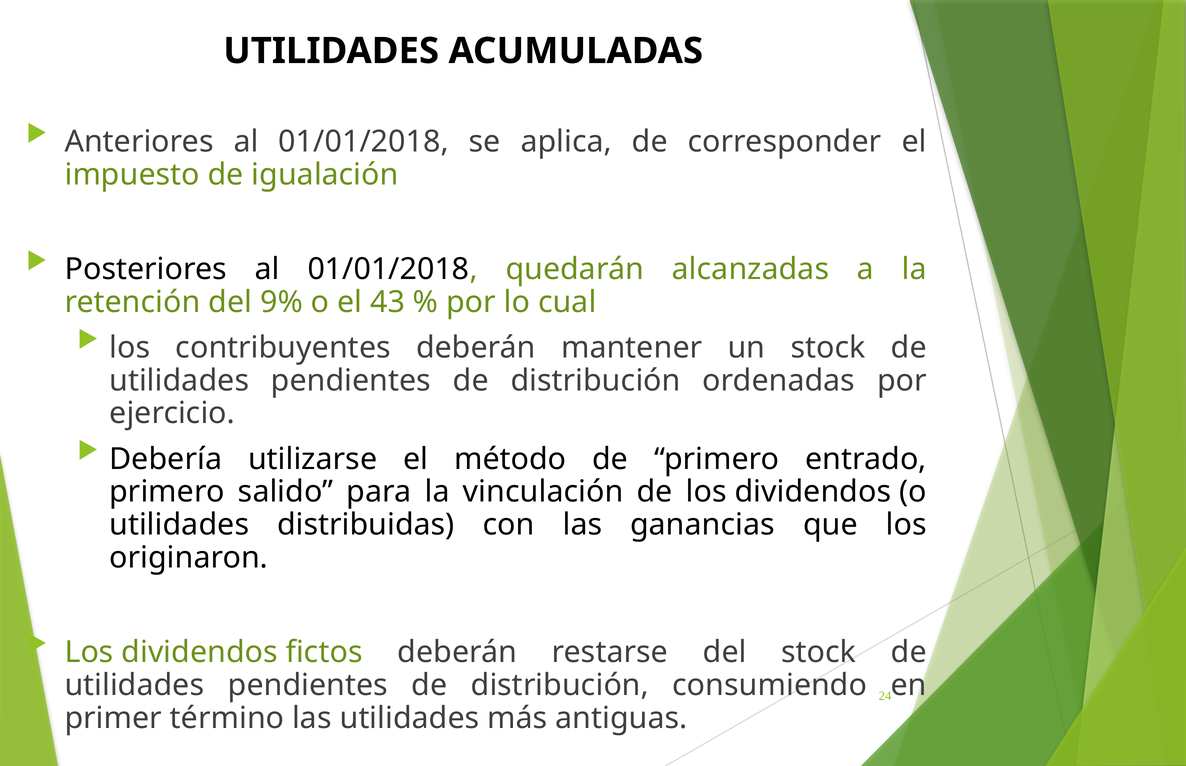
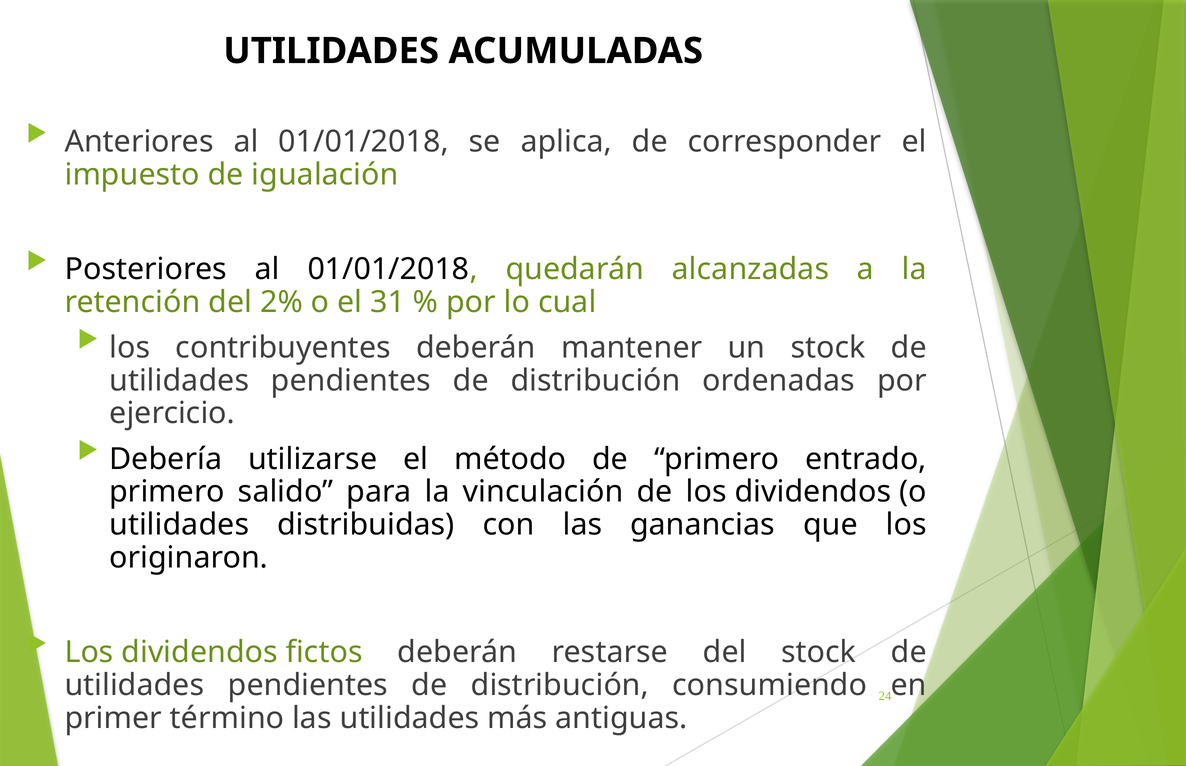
9%: 9% -> 2% (281, 302)
43: 43 -> 31 (388, 302)
